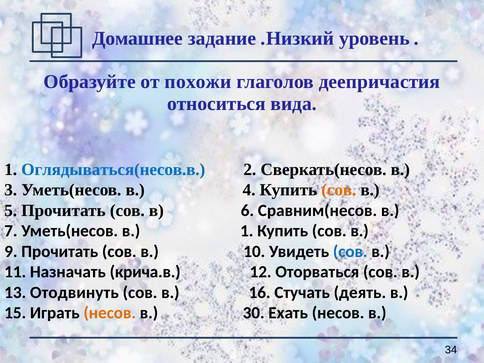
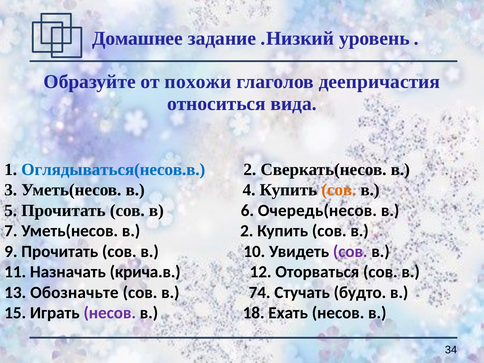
Сравним(несов: Сравним(несов -> Очередь(несов (317, 210)
в 1: 1 -> 2 (247, 231)
сов colour: blue -> purple (350, 251)
Отодвинуть: Отодвинуть -> Обозначьте (74, 292)
16: 16 -> 74 (260, 292)
деять: деять -> будто (360, 292)
несов colour: orange -> purple (110, 313)
30: 30 -> 18 (254, 313)
